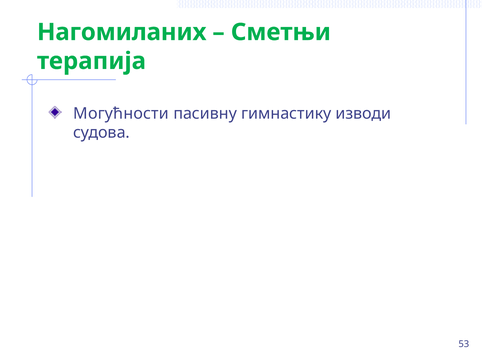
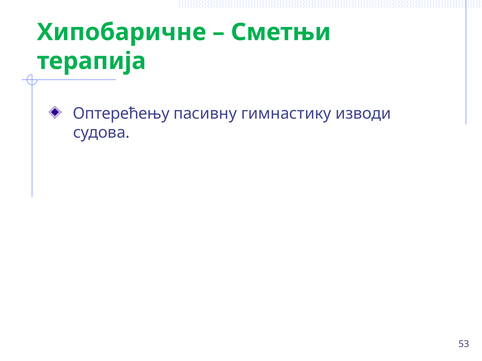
Нагомиланих: Нагомиланих -> Хипобаричне (122, 32)
Могућности: Могућности -> Оптерећењу (121, 114)
